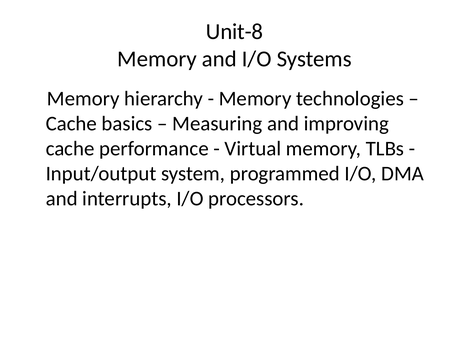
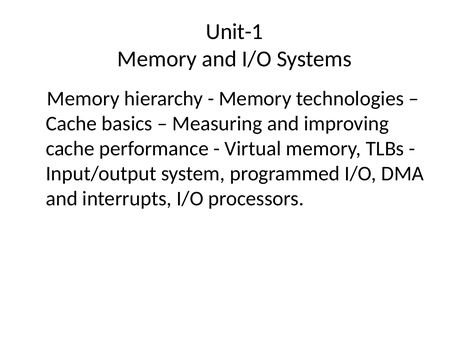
Unit-8: Unit-8 -> Unit-1 (235, 32)
